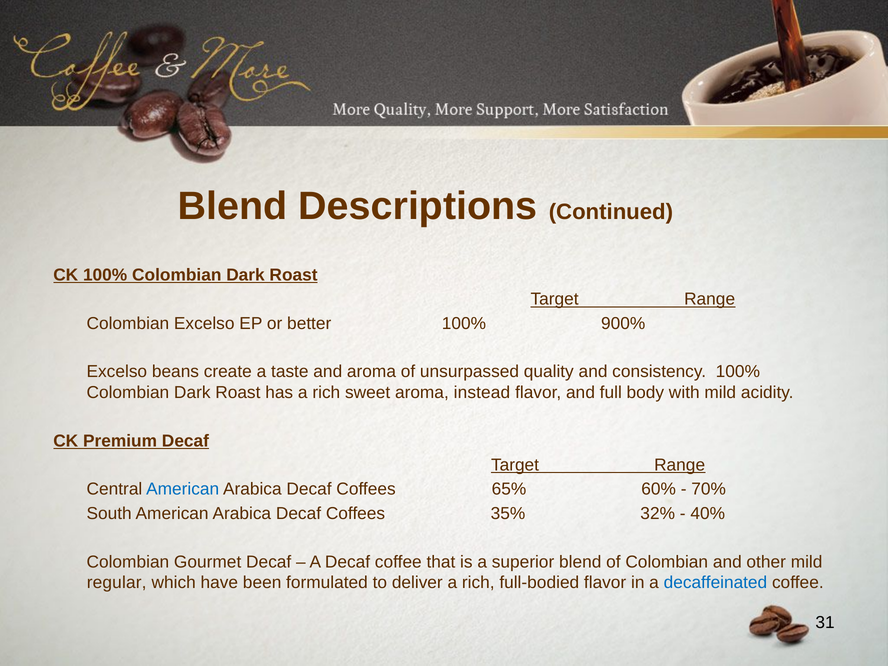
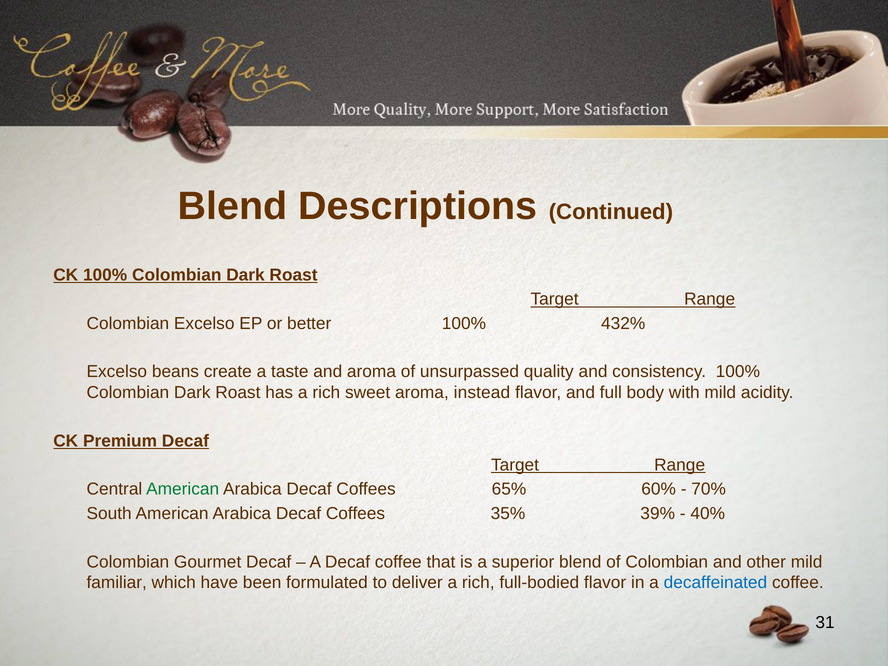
900%: 900% -> 432% (623, 323)
American colour: blue -> green (183, 489)
32%: 32% -> 39% (658, 513)
regular: regular -> familiar (117, 583)
